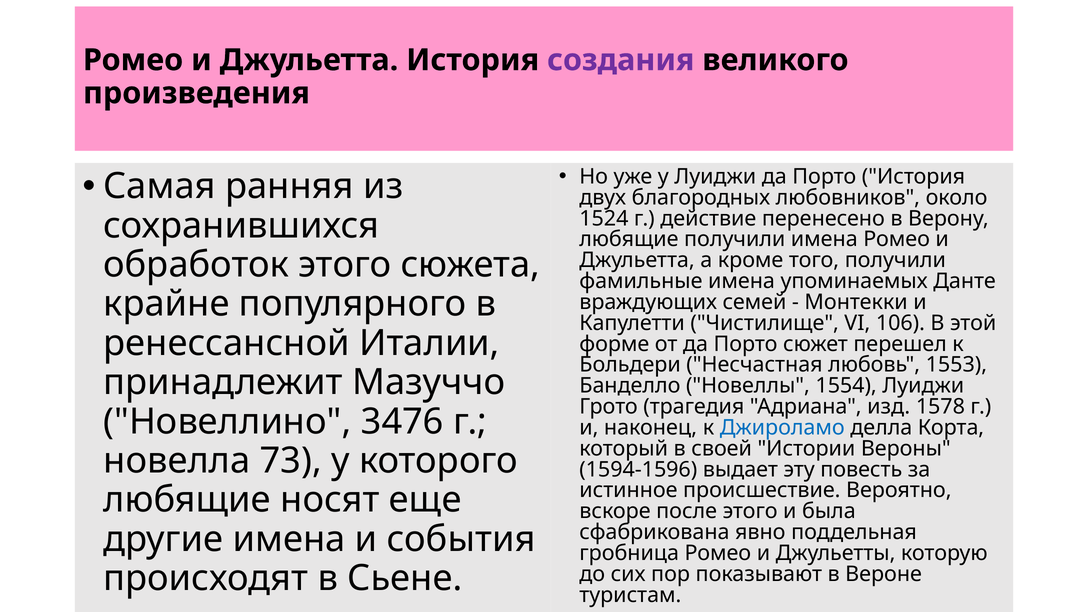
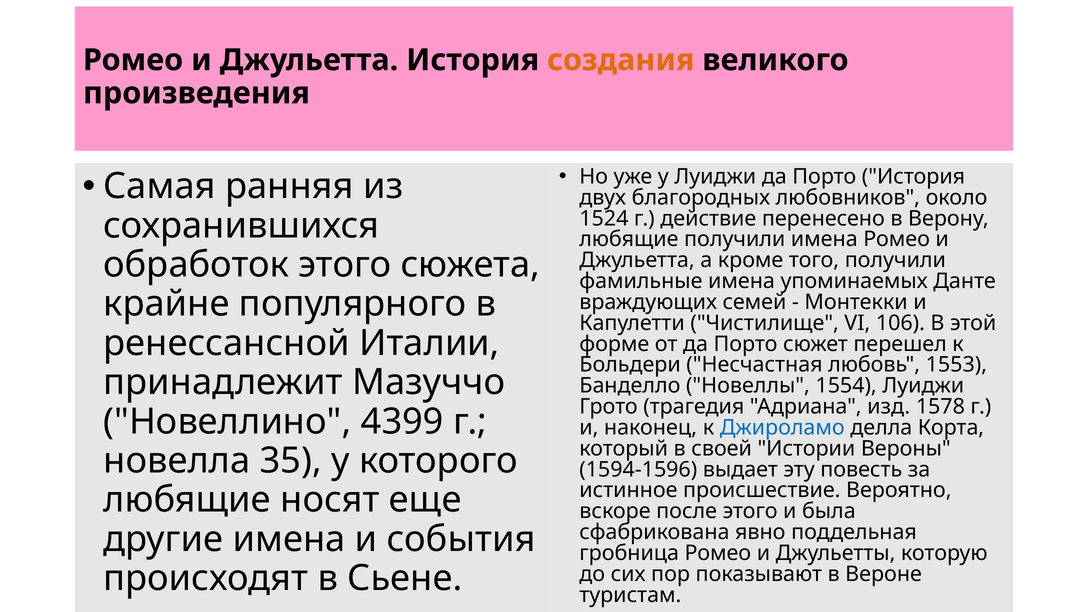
создания colour: purple -> orange (621, 60)
3476: 3476 -> 4399 (402, 422)
73: 73 -> 35 (291, 461)
